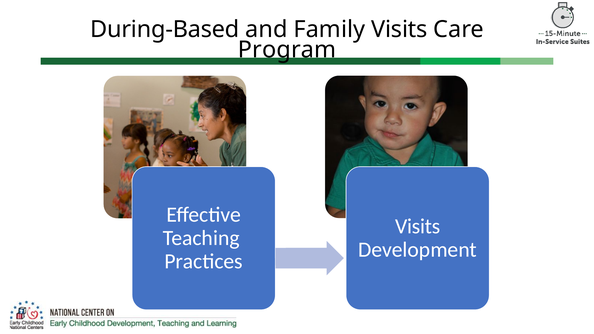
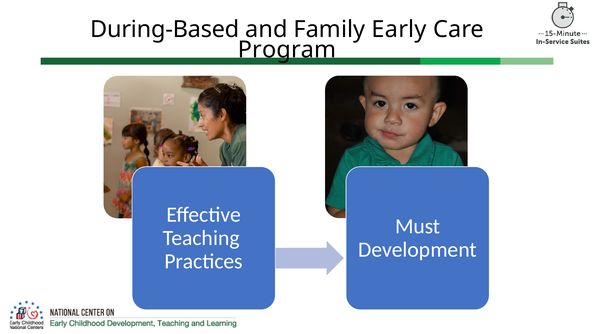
Family Visits: Visits -> Early (399, 29)
Visits: Visits -> Must (418, 226)
